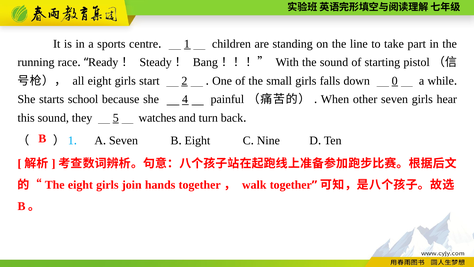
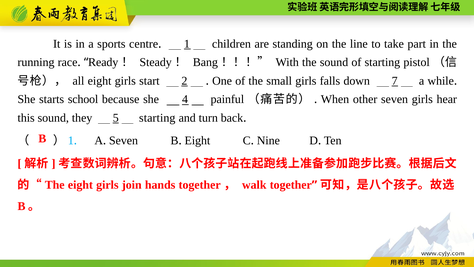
0: 0 -> 7 (395, 81)
5 watches: watches -> starting (157, 118)
